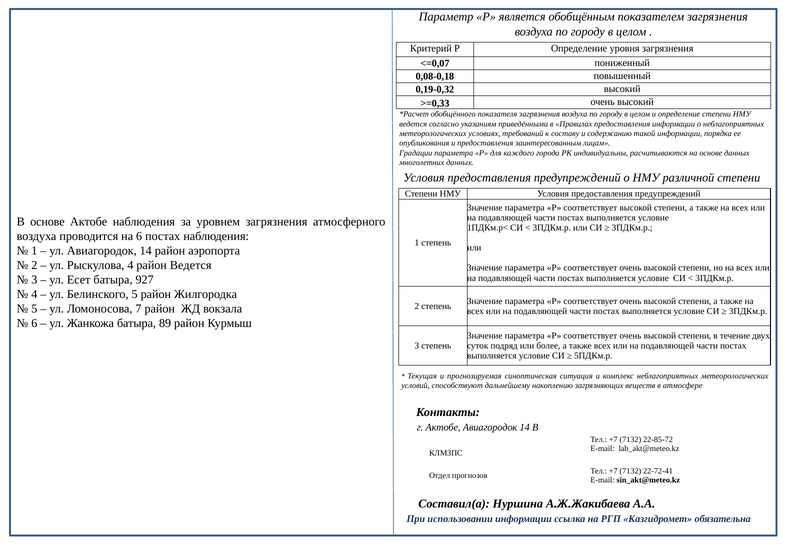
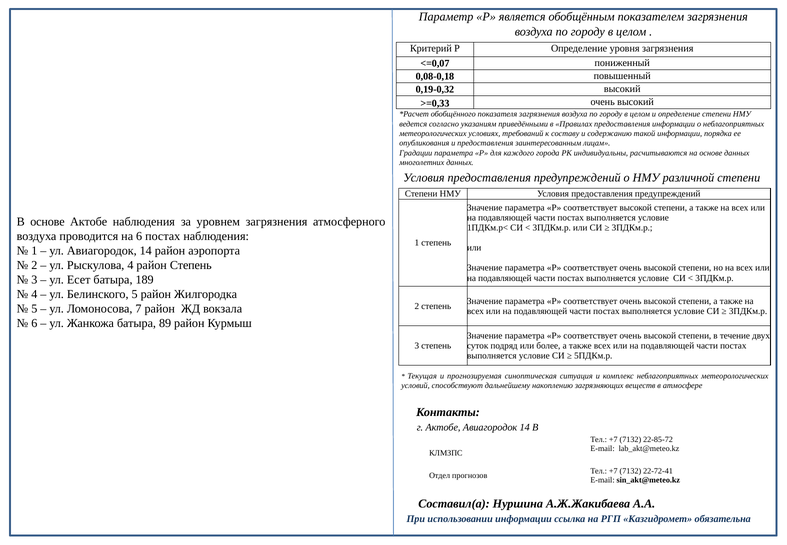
район Ведется: Ведется -> Степень (191, 265)
927: 927 -> 189 (145, 280)
